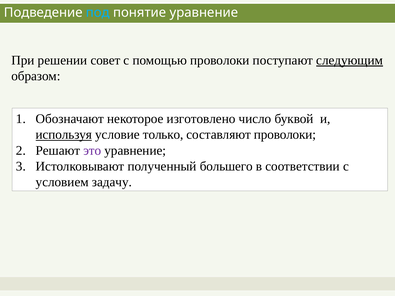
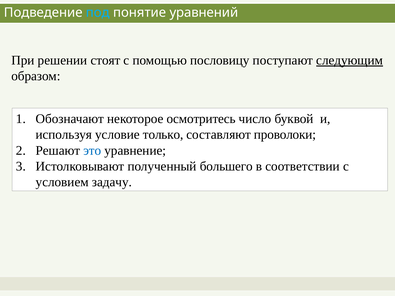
понятие уравнение: уравнение -> уравнений (204, 13)
совет: совет -> стоят (105, 60)
помощью проволоки: проволоки -> пословицу (220, 60)
изготовлено: изготовлено -> осмотритесь (201, 119)
используя underline: present -> none (64, 135)
это colour: purple -> blue (92, 151)
